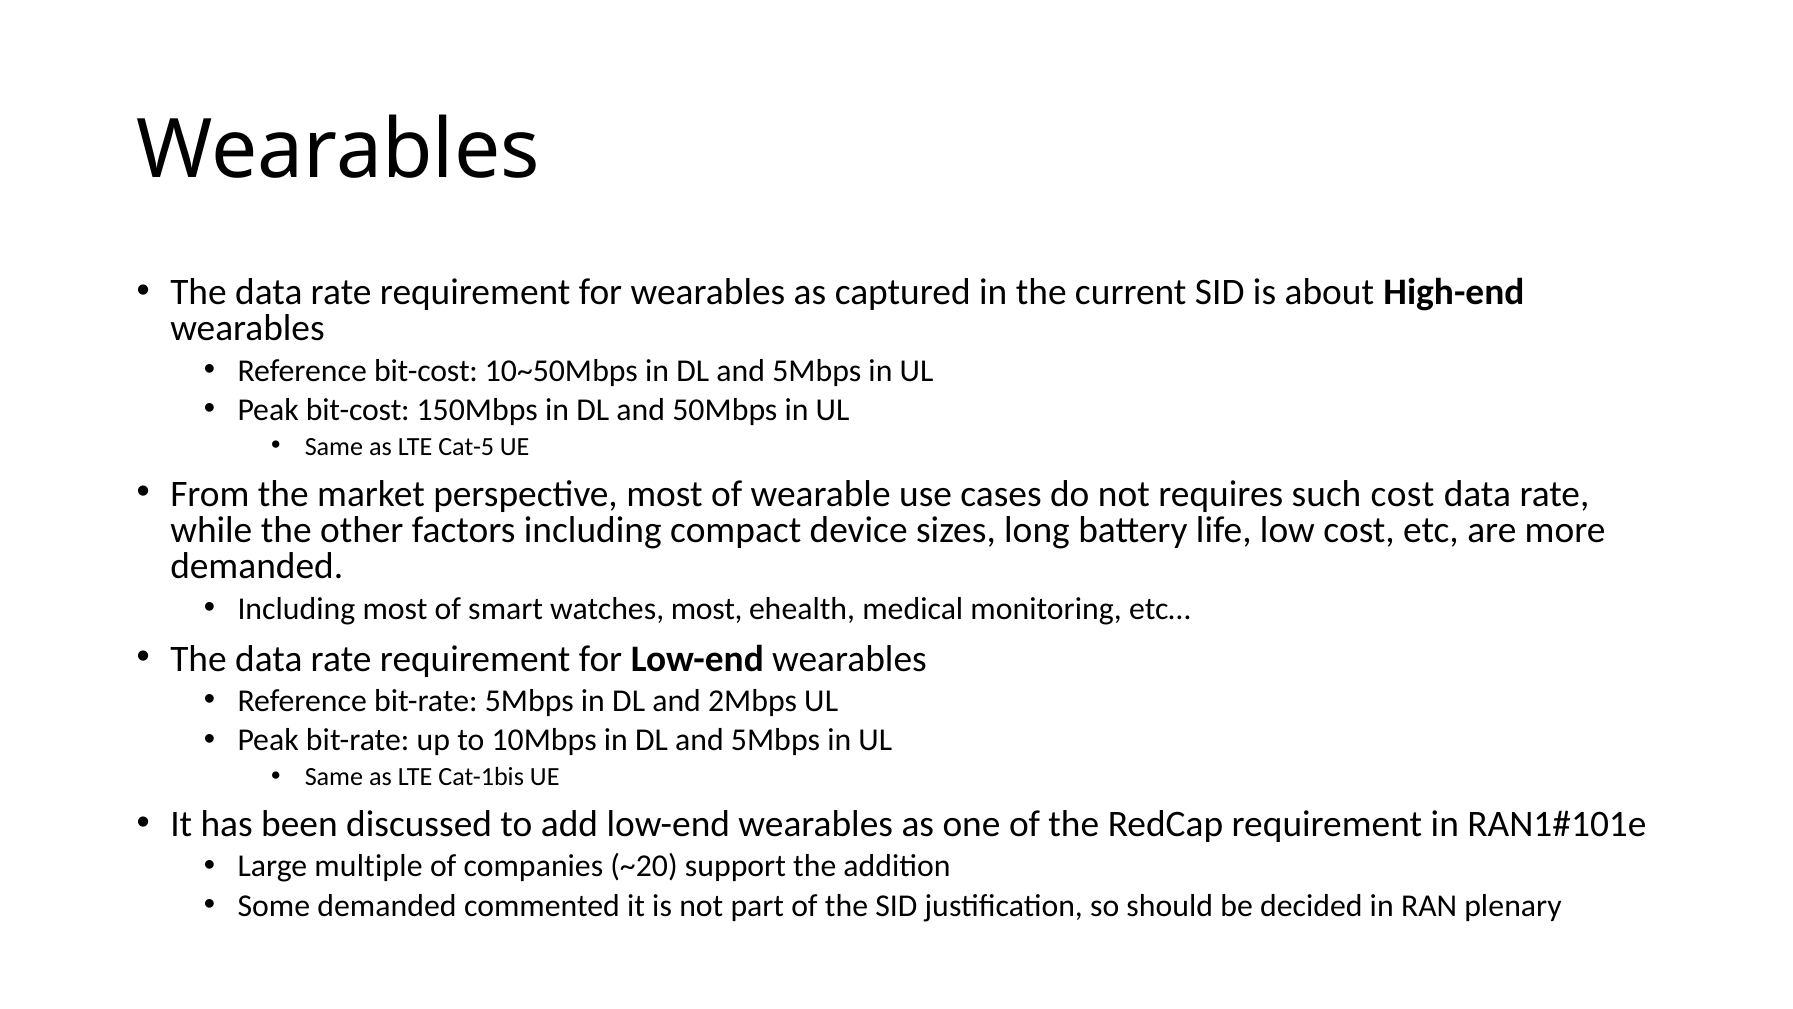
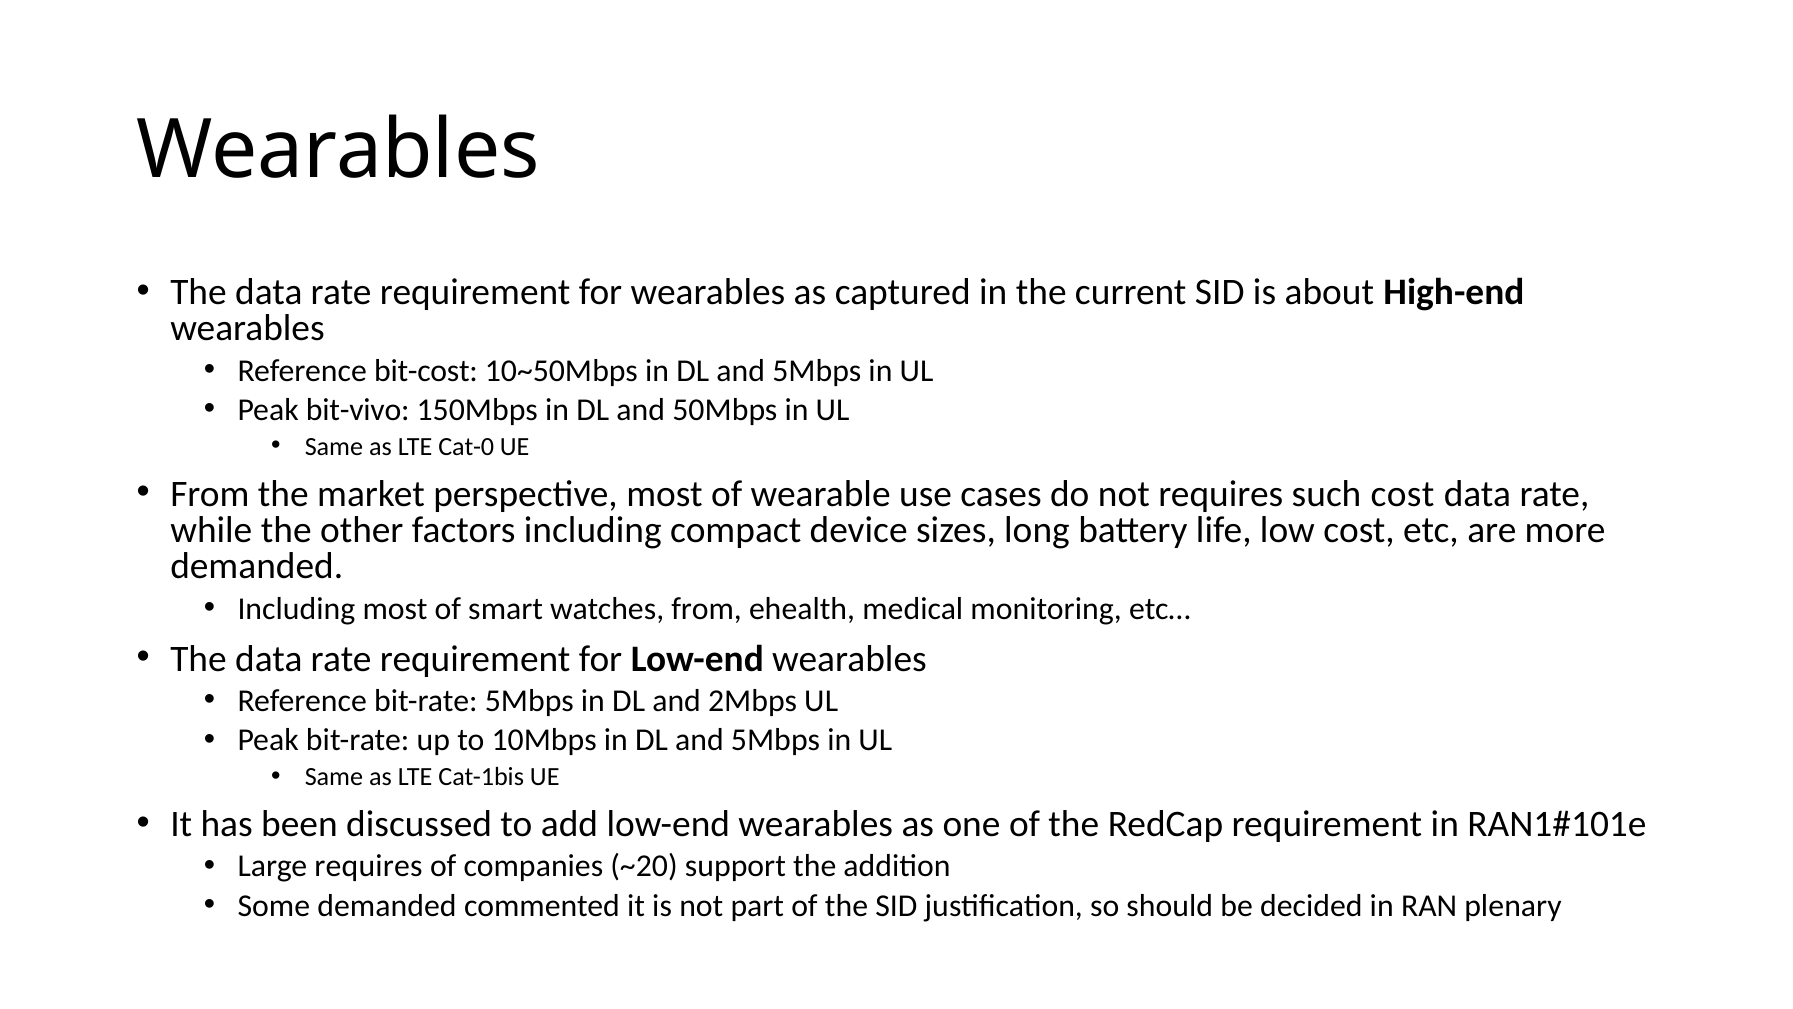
Peak bit-cost: bit-cost -> bit-vivo (358, 410)
Cat-5: Cat-5 -> Cat-0 (466, 446)
watches most: most -> from (707, 608)
Large multiple: multiple -> requires (368, 866)
